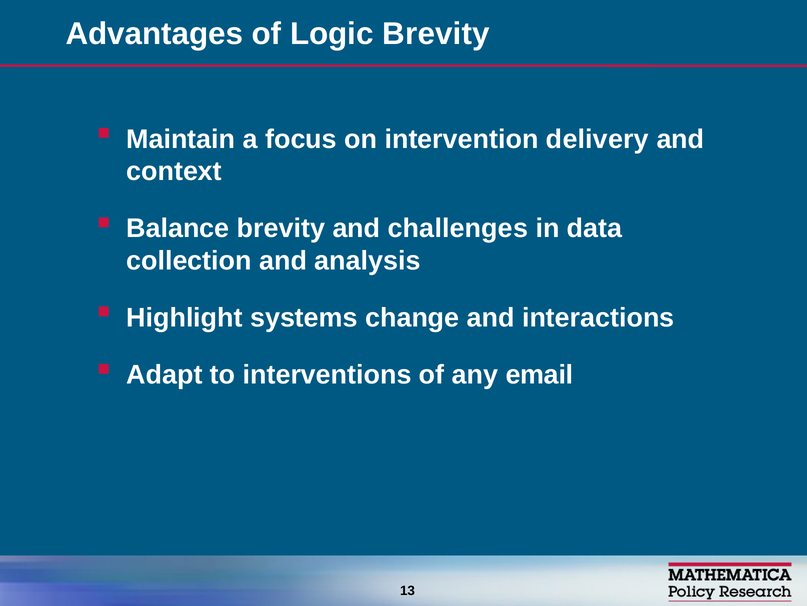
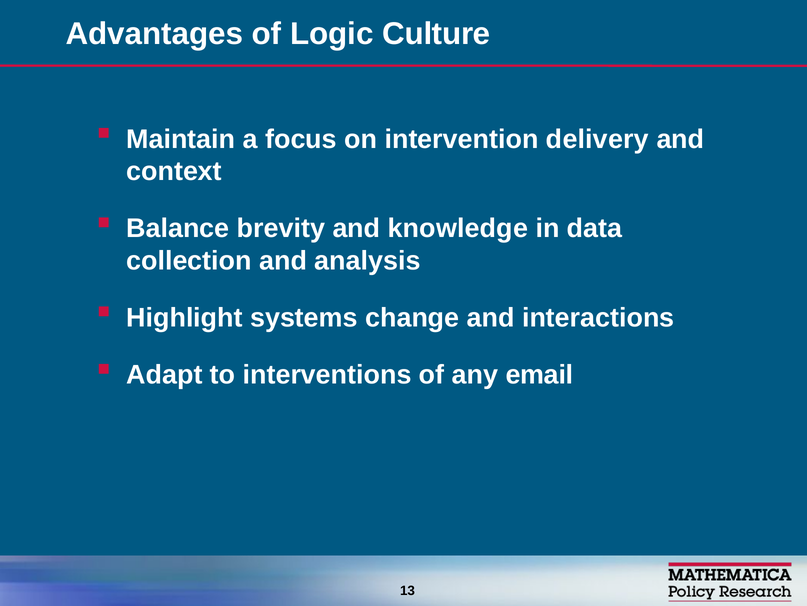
Logic Brevity: Brevity -> Culture (436, 34)
challenges: challenges -> knowledge (458, 228)
